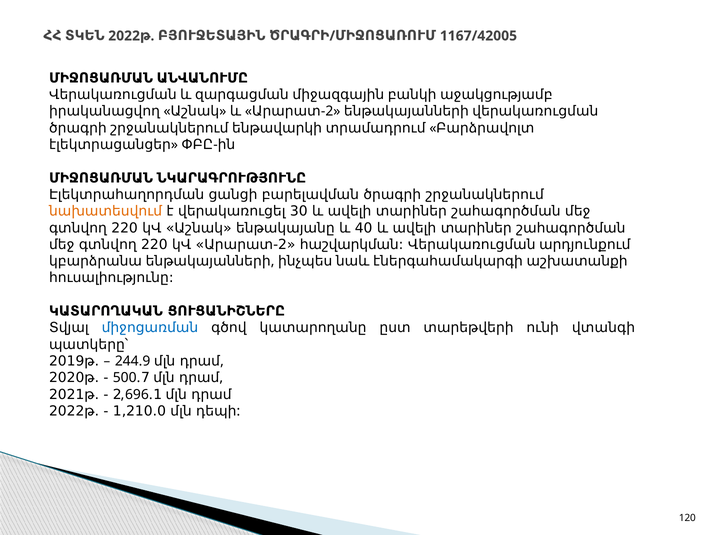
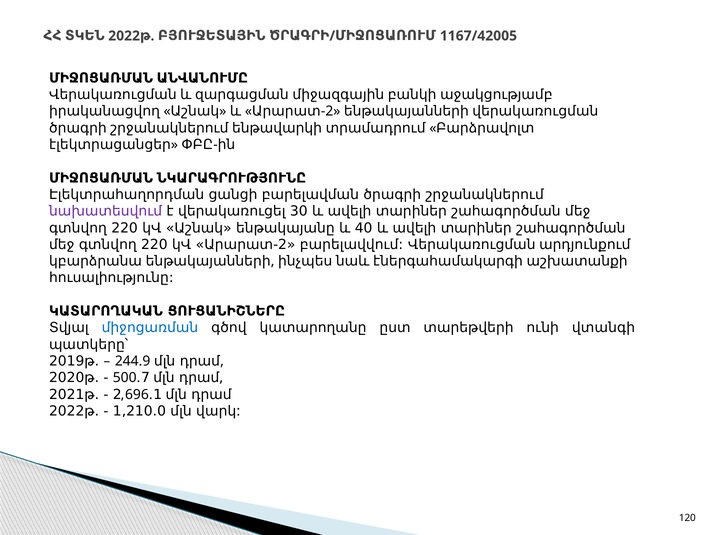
նախատեսվում colour: orange -> purple (106, 211)
հաշվարկման: հաշվարկման -> բարելավվում (352, 244)
դեպի: դեպի -> վարկ (216, 411)
